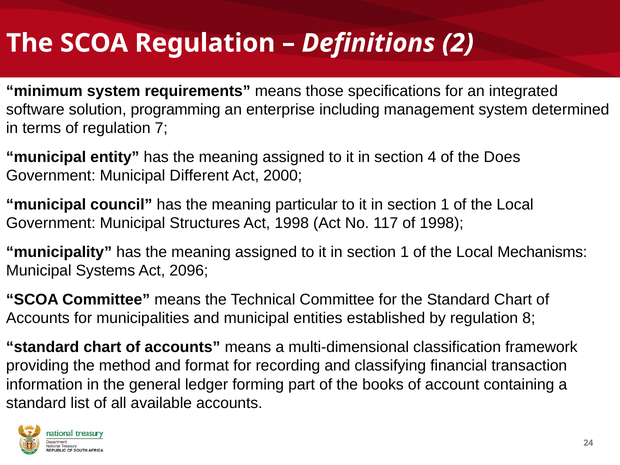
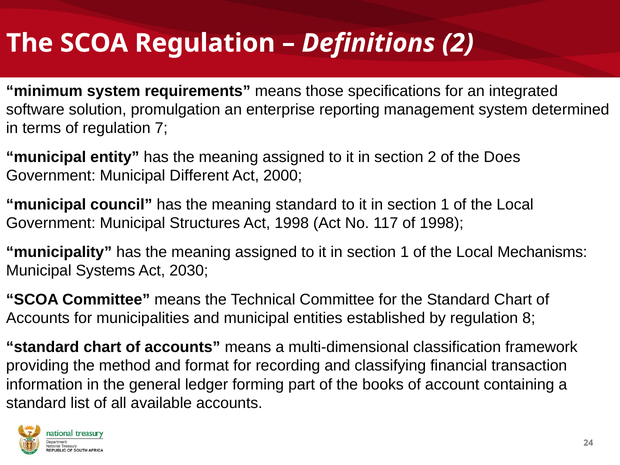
programming: programming -> promulgation (176, 110)
including: including -> reporting (349, 110)
section 4: 4 -> 2 (432, 157)
meaning particular: particular -> standard (306, 205)
2096: 2096 -> 2030 (189, 271)
